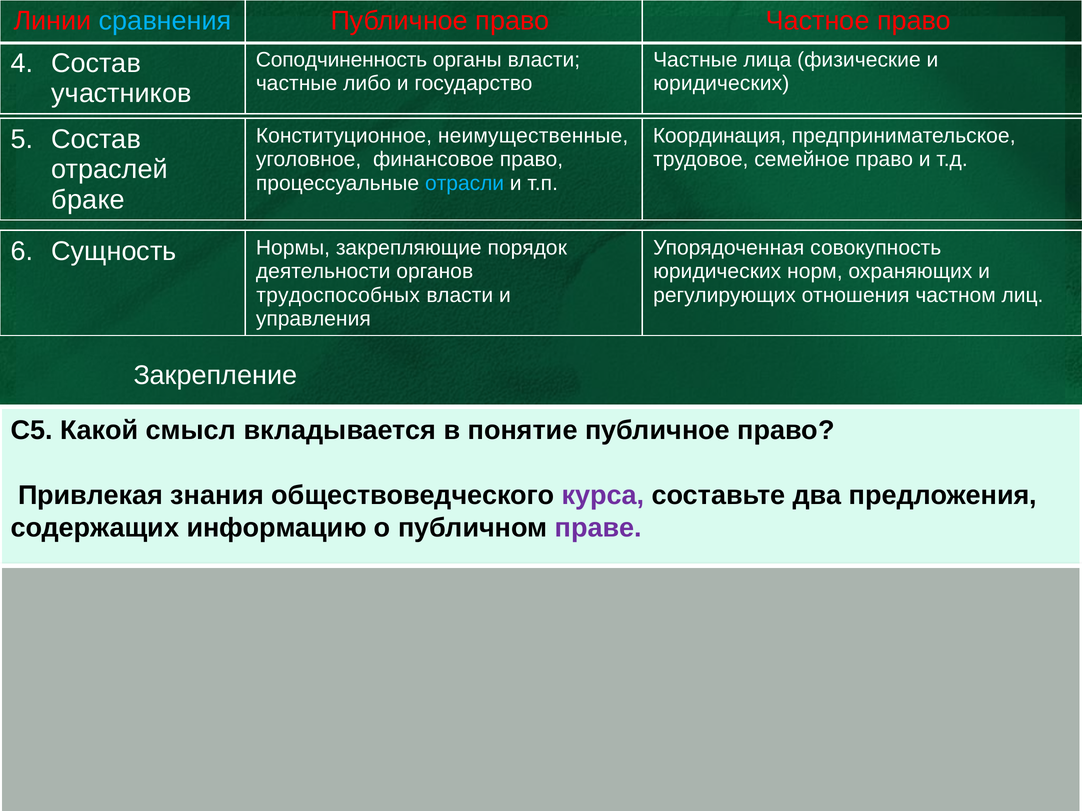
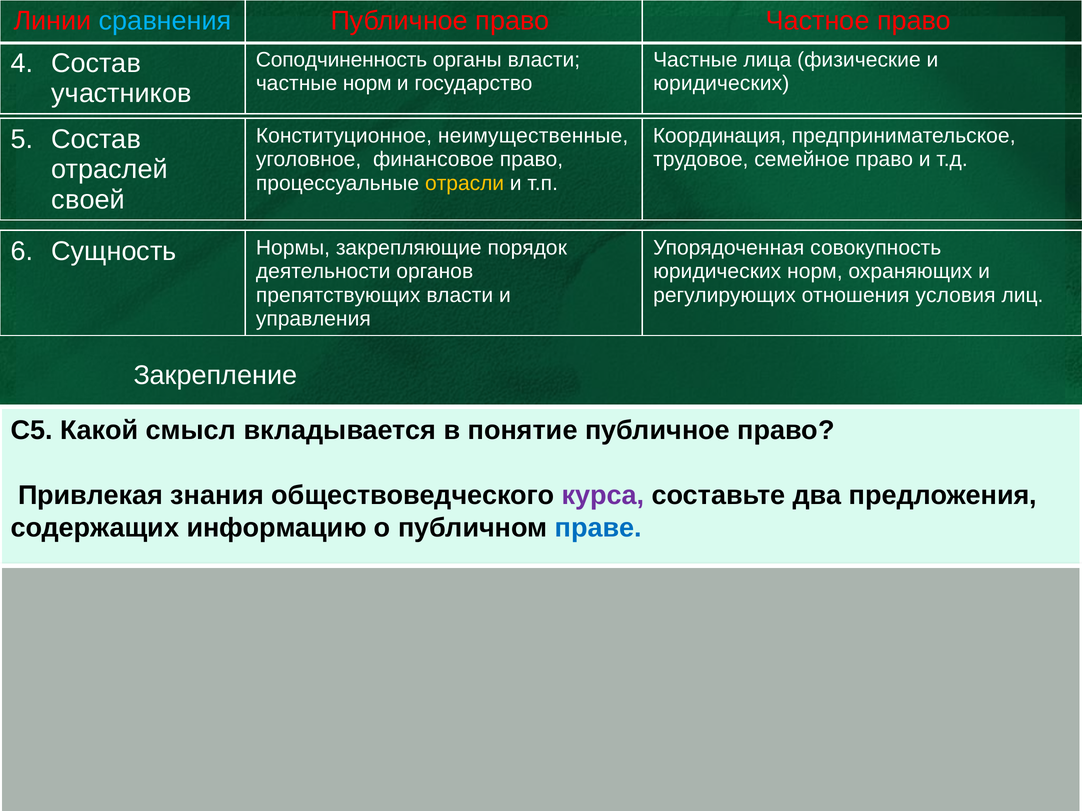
частные либо: либо -> норм (367, 83)
отрасли colour: light blue -> yellow (465, 183)
браке: браке -> своей (88, 200)
трудоспособных: трудоспособных -> препятствующих (338, 295)
частном: частном -> условия (955, 295)
праве colour: purple -> blue (598, 528)
